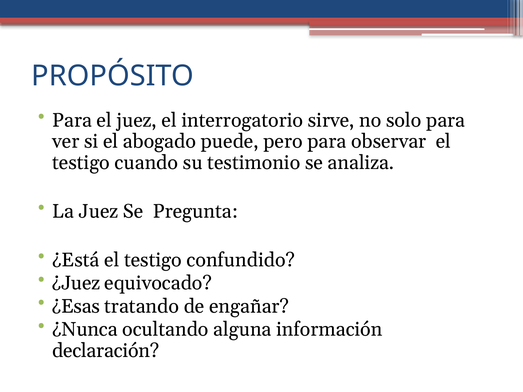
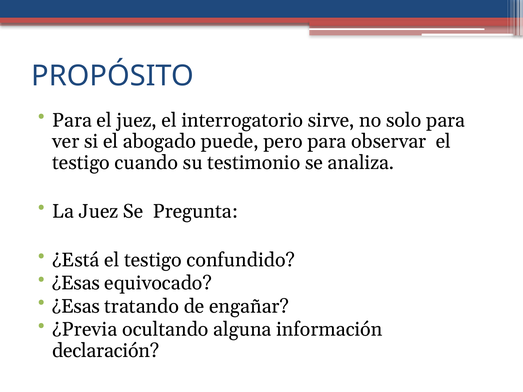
¿Juez: ¿Juez -> ¿Esas (76, 283)
¿Nunca: ¿Nunca -> ¿Previa (85, 330)
